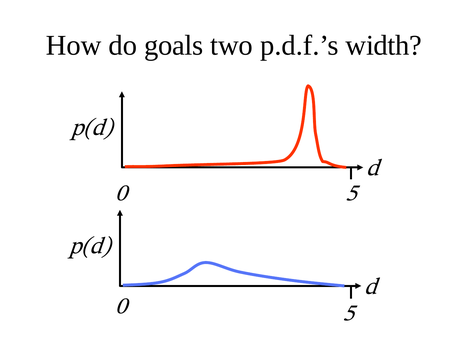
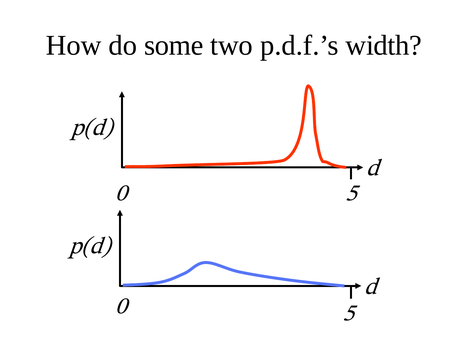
goals: goals -> some (174, 45)
